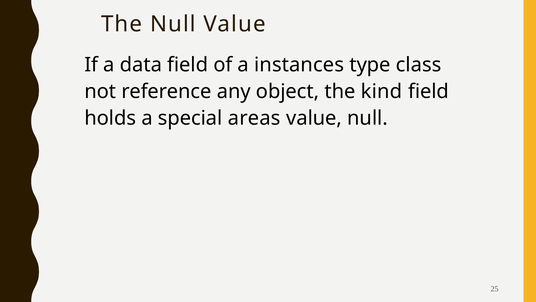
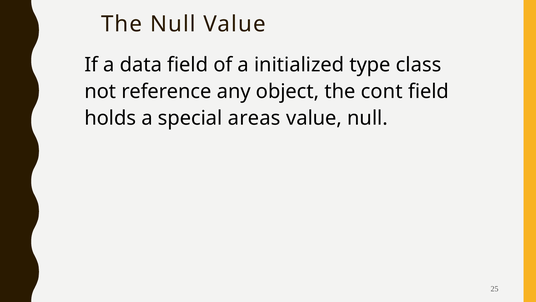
instances: instances -> initialized (299, 65)
kind: kind -> cont (382, 91)
